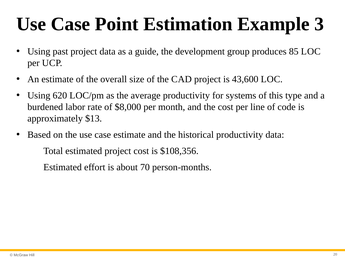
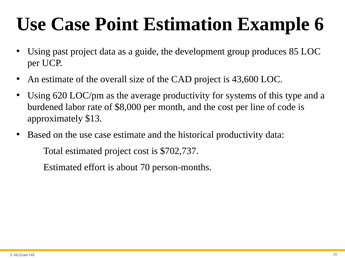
3: 3 -> 6 (319, 24)
$108,356: $108,356 -> $702,737 (179, 151)
